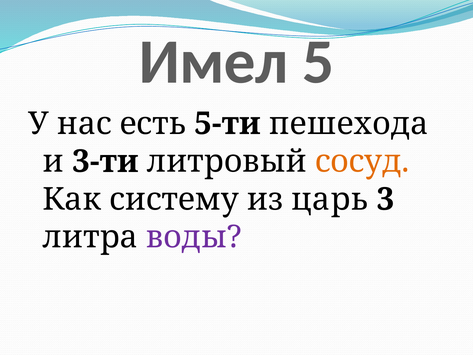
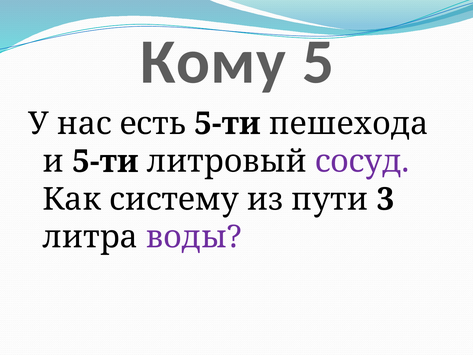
Имел: Имел -> Кому (213, 62)
и 3-ти: 3-ти -> 5-ти (105, 161)
сосуд colour: orange -> purple (362, 161)
царь: царь -> пути (330, 199)
